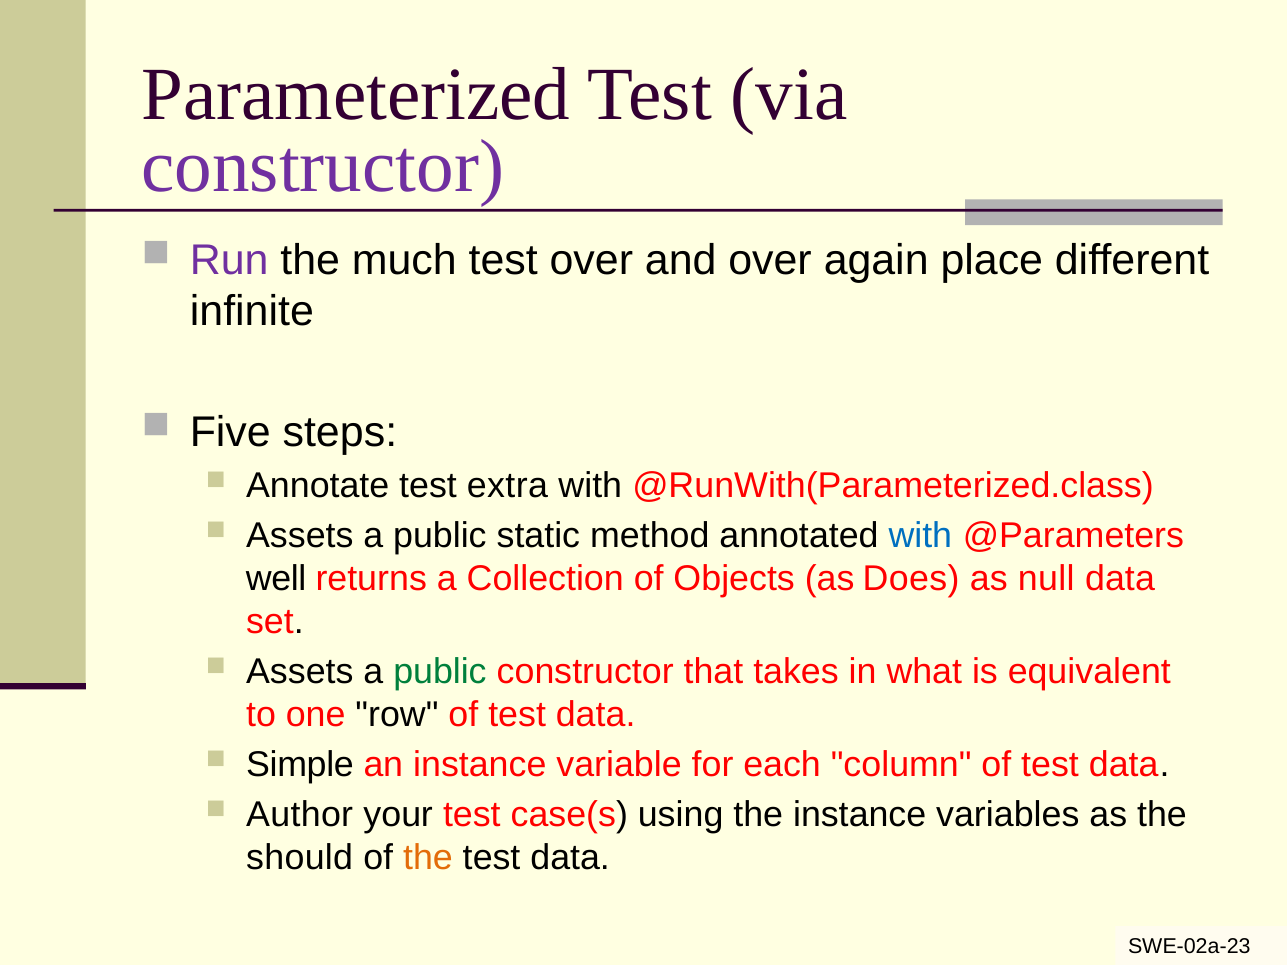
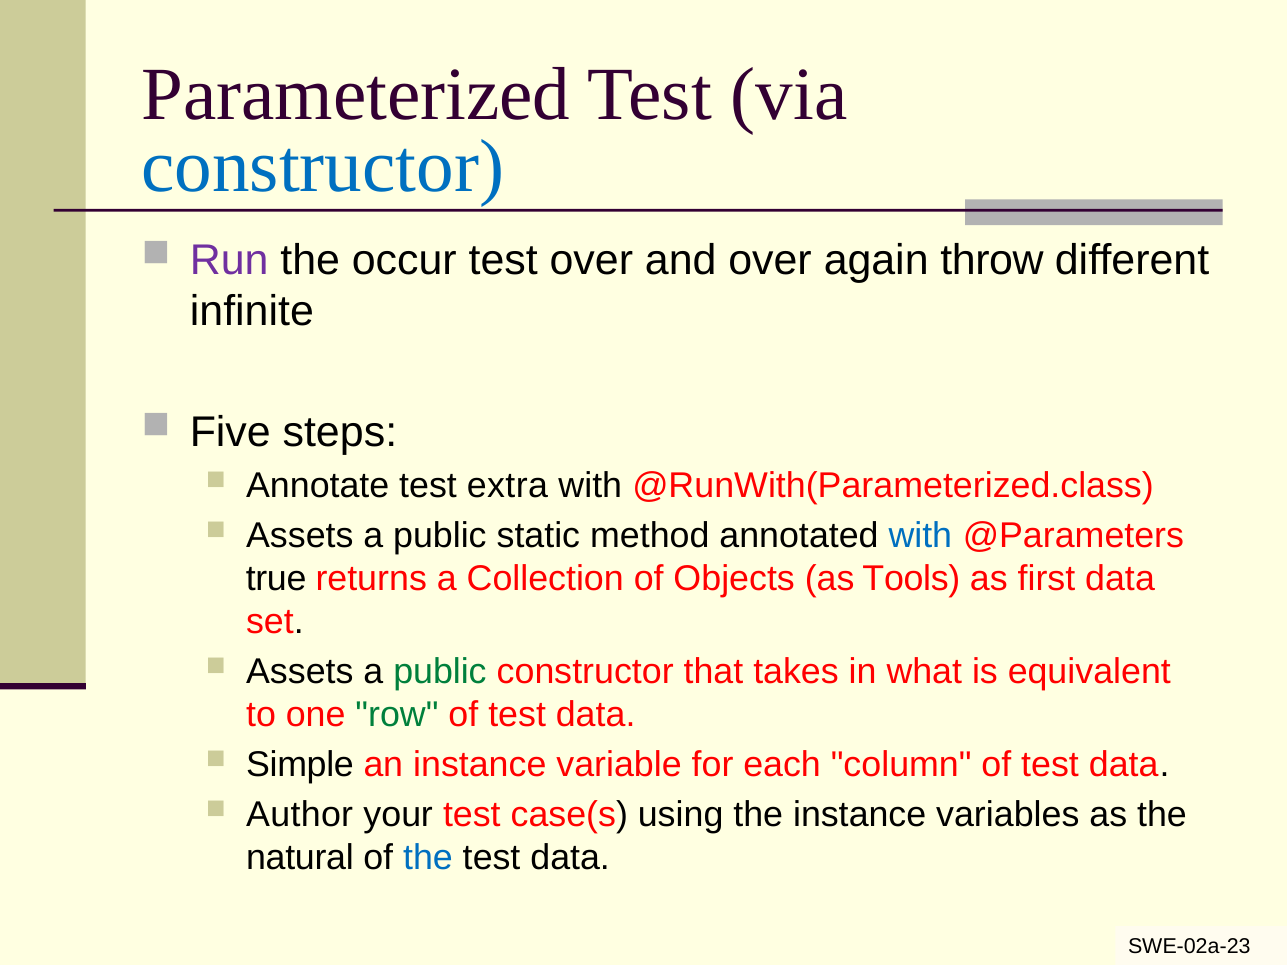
constructor colour: purple -> blue (323, 167)
much: much -> occur (404, 260)
place: place -> throw (992, 260)
well: well -> true (276, 579)
Does: Does -> Tools (911, 579)
null: null -> first (1046, 579)
row colour: black -> green (397, 715)
should: should -> natural (300, 858)
the colour: orange -> blue (428, 858)
